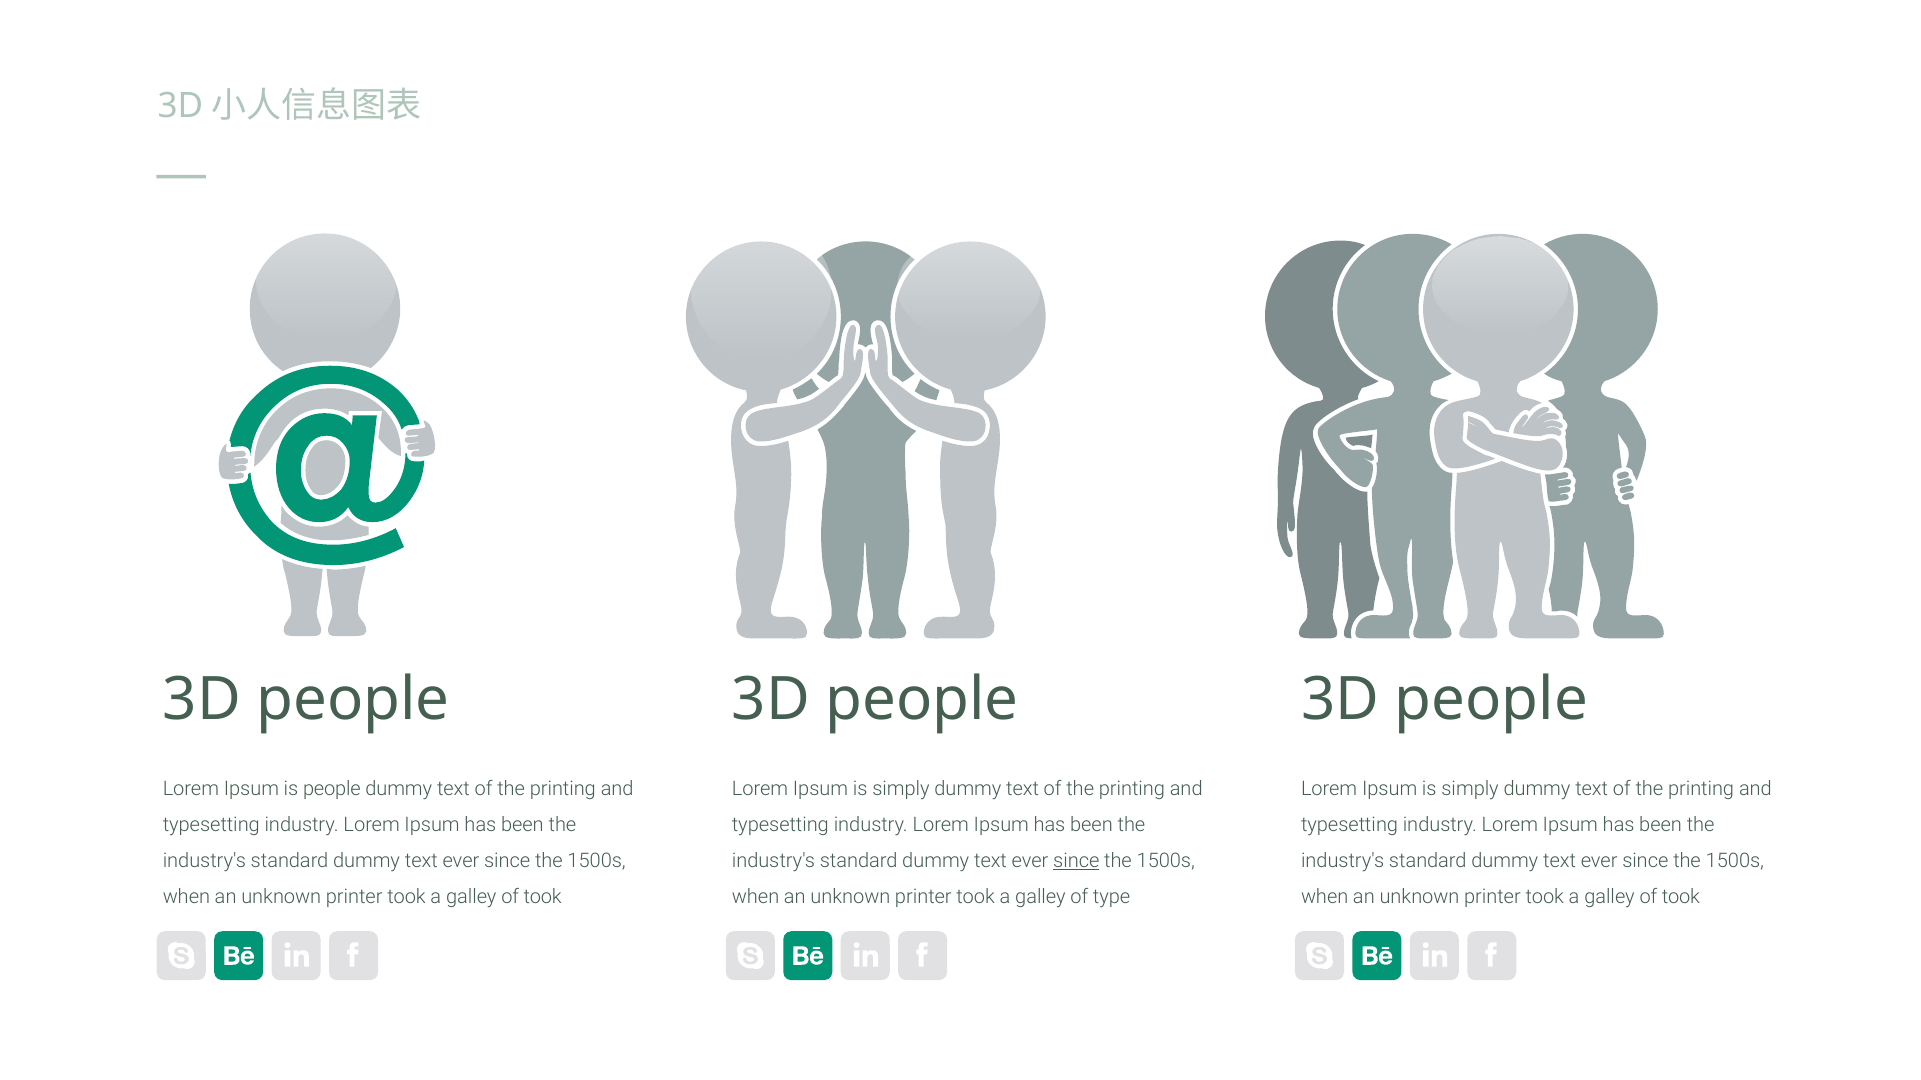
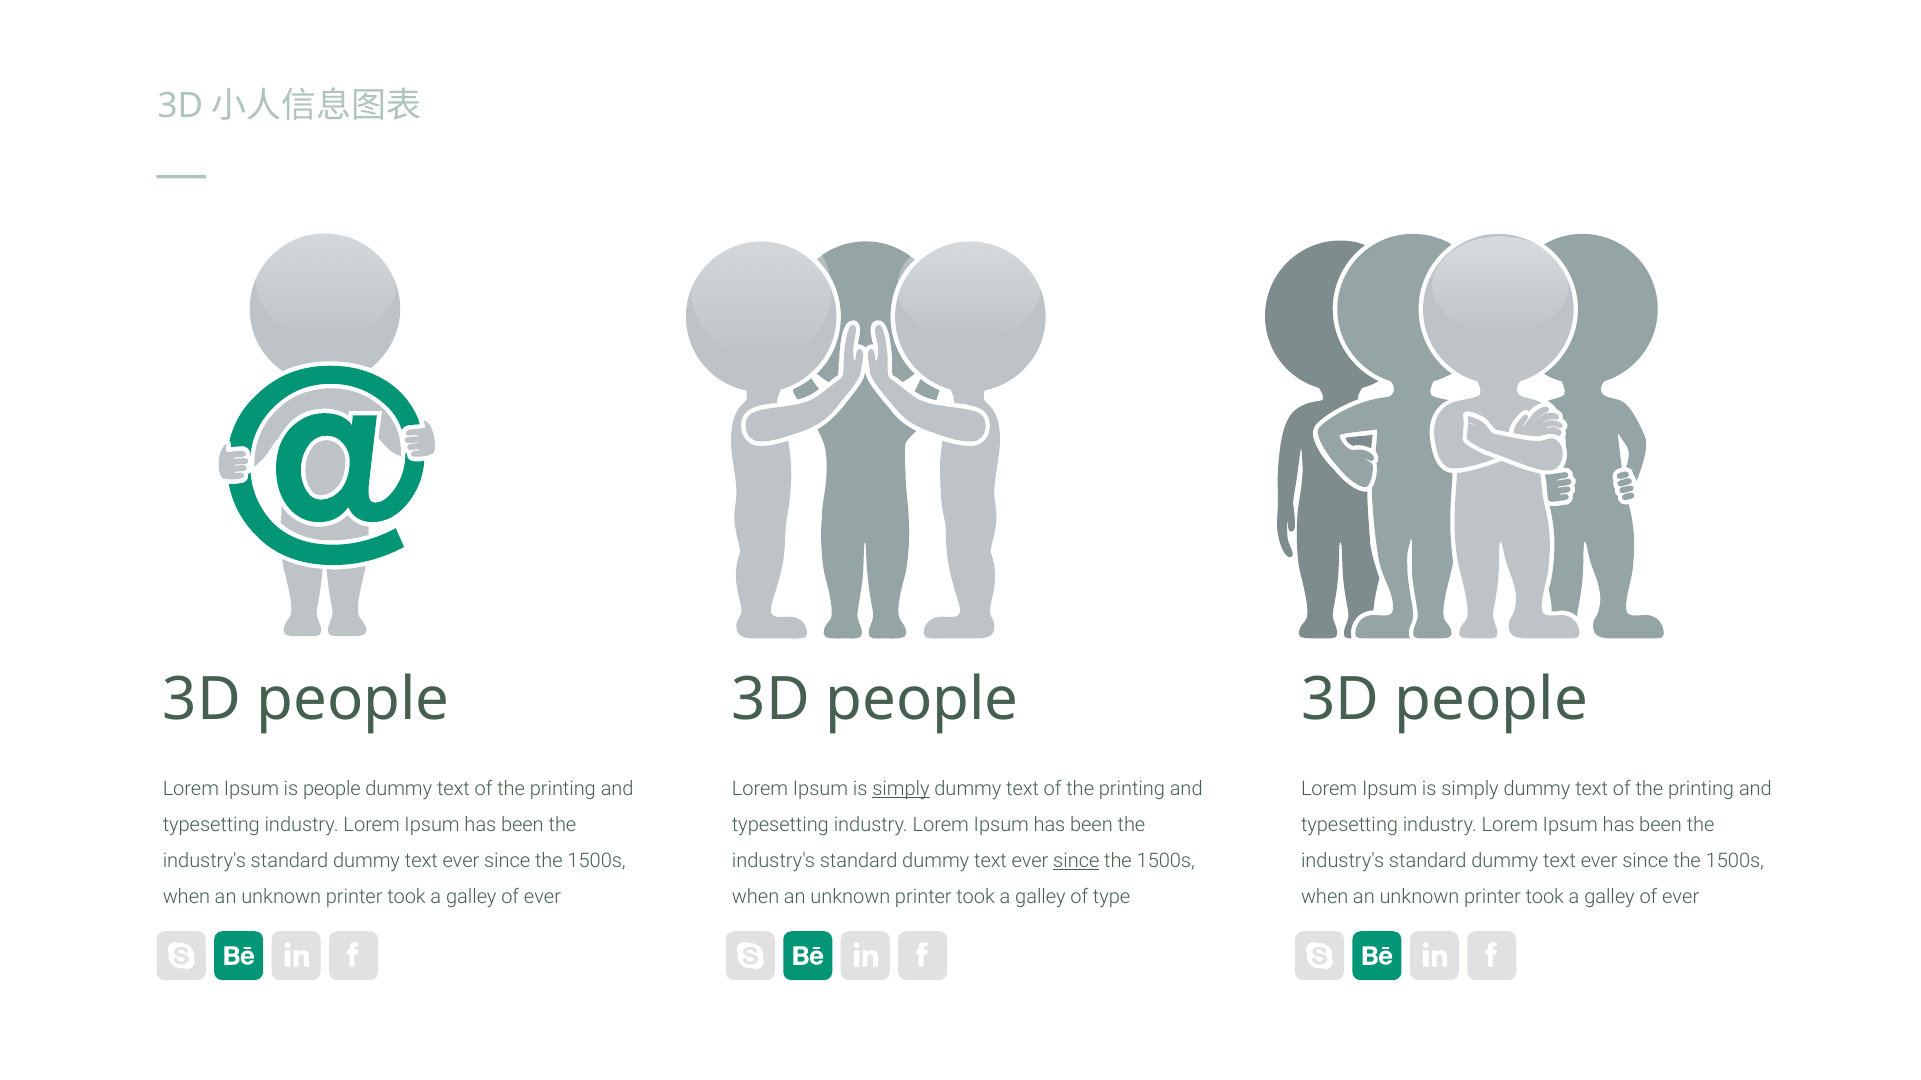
simply underline: none -> present (901, 789)
took: took -> ever (542, 898)
took: took -> ever (1681, 898)
